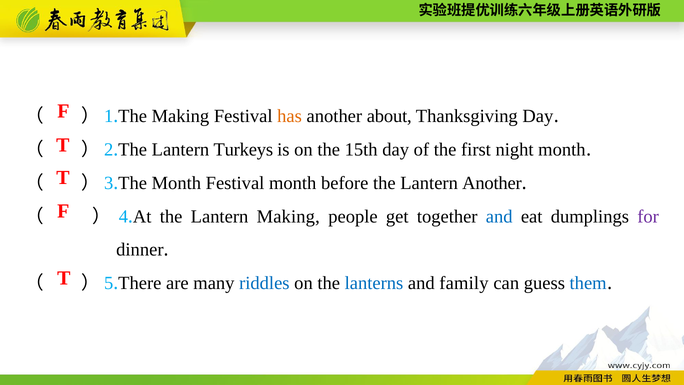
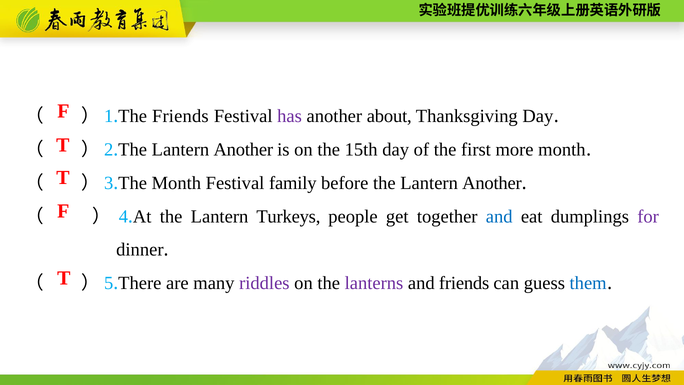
The Making: Making -> Friends (180, 116)
has colour: orange -> purple (290, 116)
Turkeys: Turkeys -> Another (243, 150)
night: night -> more (515, 150)
Festival month: month -> family (293, 183)
Lantern Making: Making -> Turkeys (288, 216)
riddles colour: blue -> purple (264, 283)
lanterns colour: blue -> purple (374, 283)
and family: family -> friends (464, 283)
